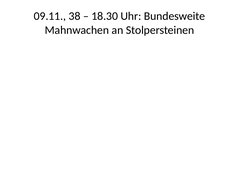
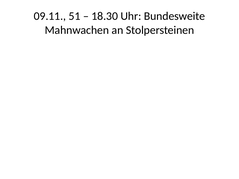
38: 38 -> 51 (75, 16)
